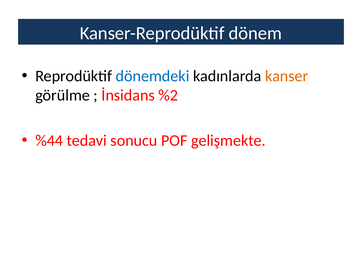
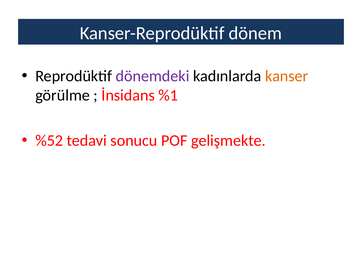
dönemdeki colour: blue -> purple (153, 76)
%2: %2 -> %1 (168, 95)
%44: %44 -> %52 (49, 140)
